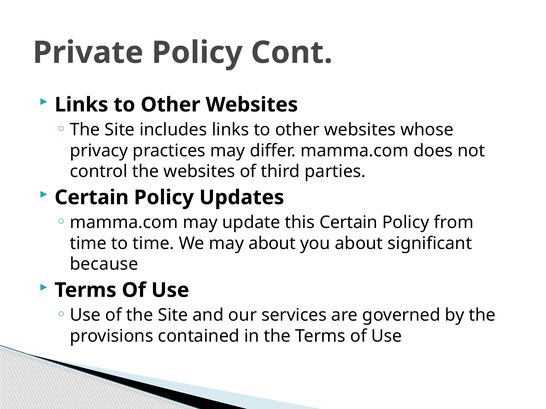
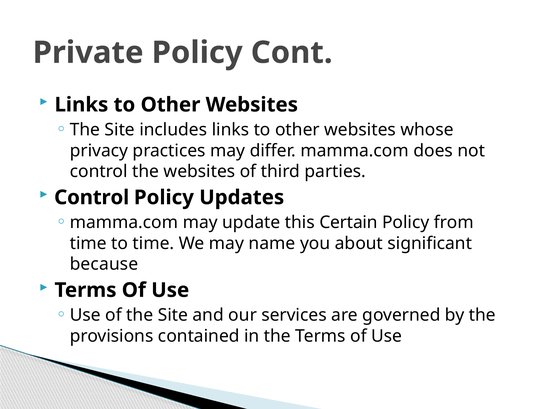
Certain: Certain -> Control (92, 198)
may about: about -> name (272, 244)
